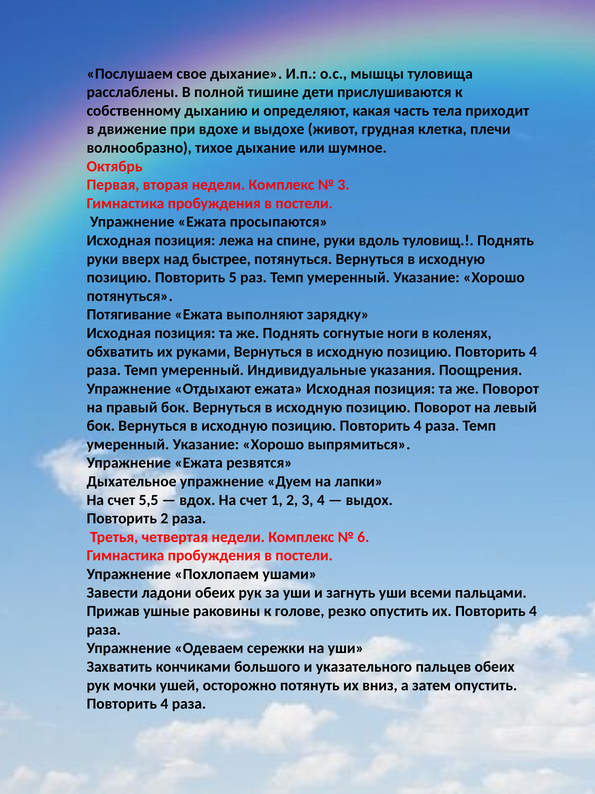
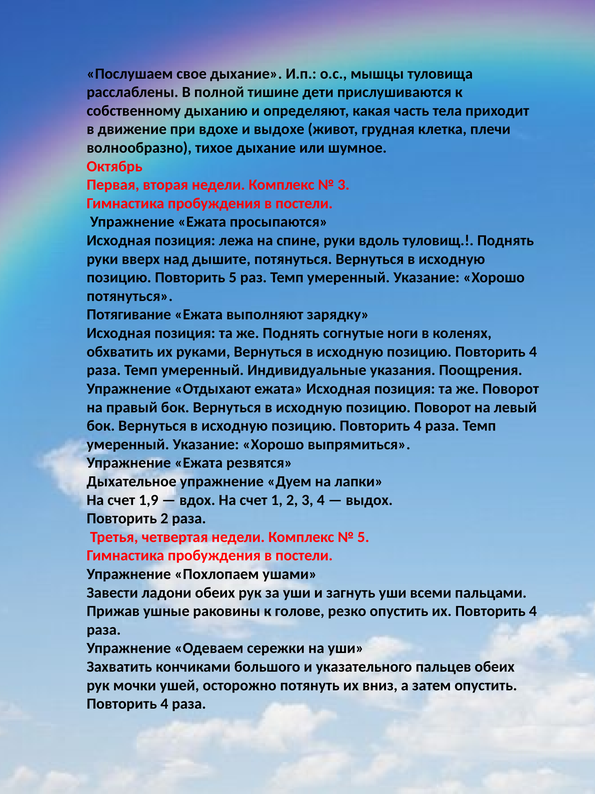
быстрее: быстрее -> дышите (221, 259)
5,5: 5,5 -> 1,9 (148, 500)
6: 6 -> 5 (363, 537)
